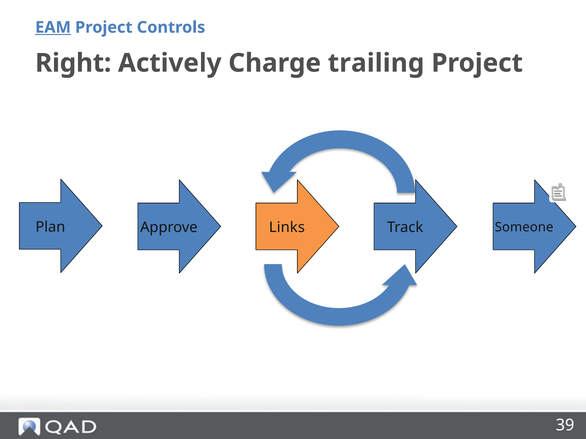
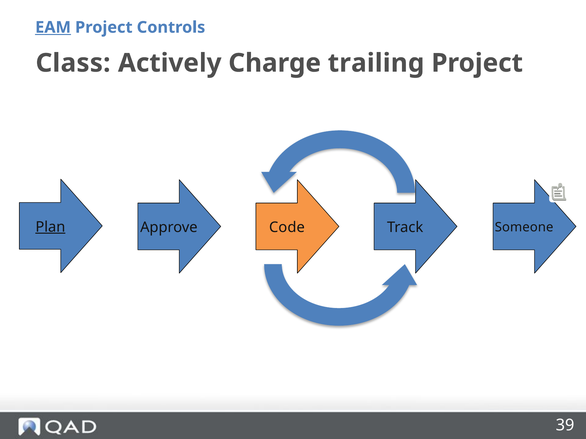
Right: Right -> Class (73, 63)
Plan underline: none -> present (50, 227)
Links: Links -> Code (287, 228)
